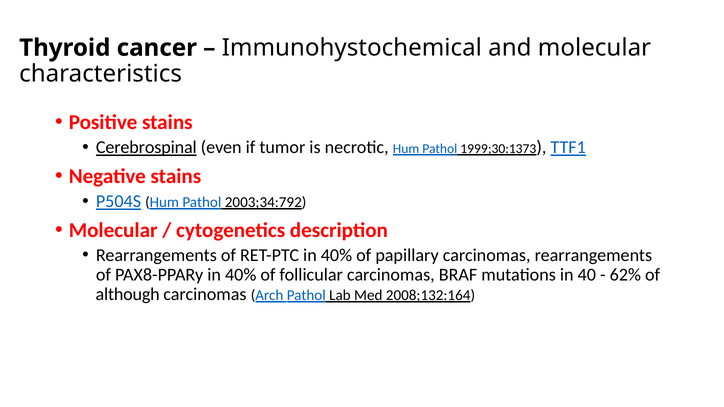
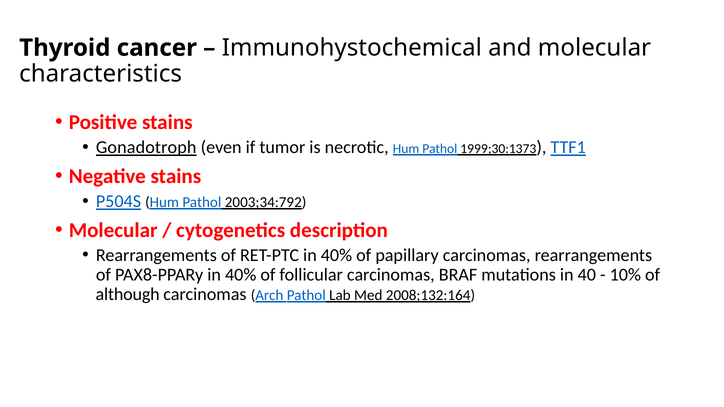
Cerebrospinal: Cerebrospinal -> Gonadotroph (146, 148)
62%: 62% -> 10% (625, 275)
